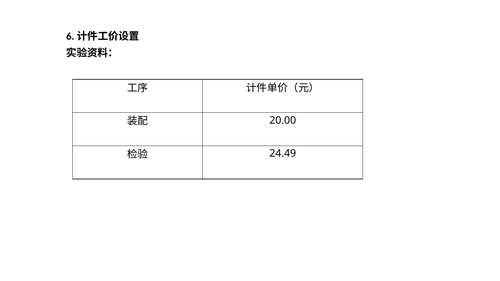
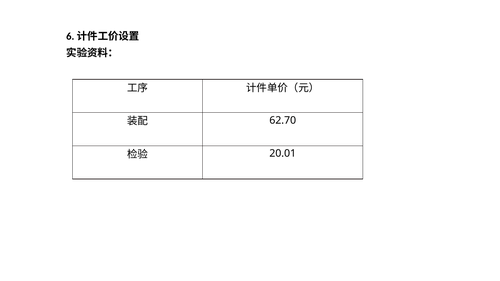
20.00: 20.00 -> 62.70 (283, 120)
24.49: 24.49 -> 20.01 (283, 154)
